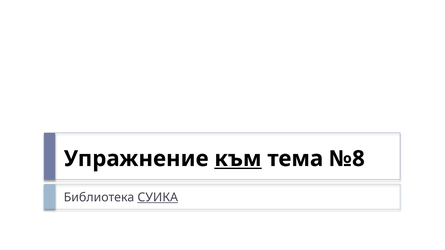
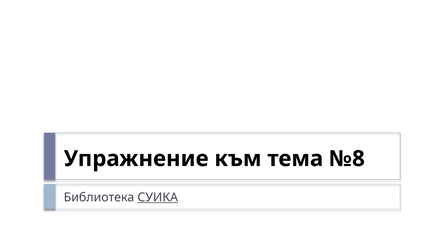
към underline: present -> none (238, 159)
